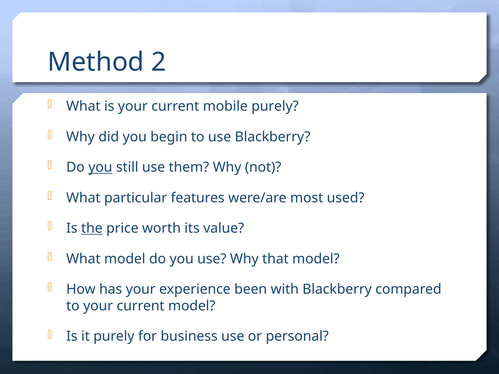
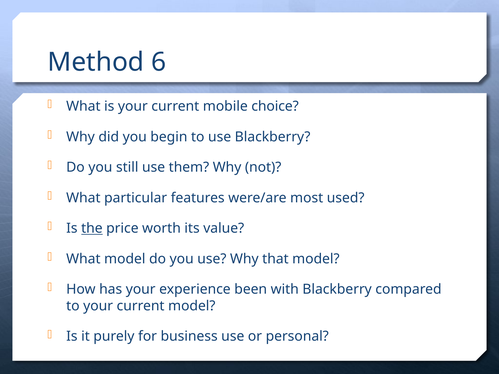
2: 2 -> 6 (159, 62)
mobile purely: purely -> choice (275, 106)
you underline: present -> none (100, 167)
